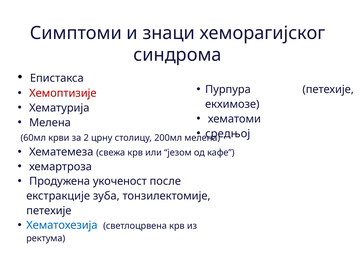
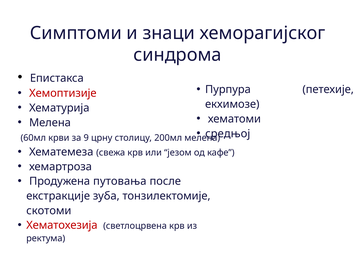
2: 2 -> 9 (86, 138)
укоченост: укоченост -> путовања (120, 181)
петехије: петехије -> скотоми (49, 210)
Хематохезија colour: blue -> red (62, 225)
